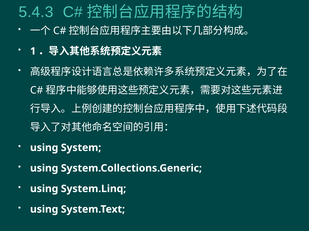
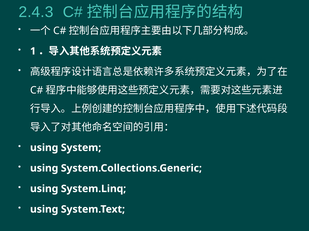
5.4.3: 5.4.3 -> 2.4.3 (36, 12)
